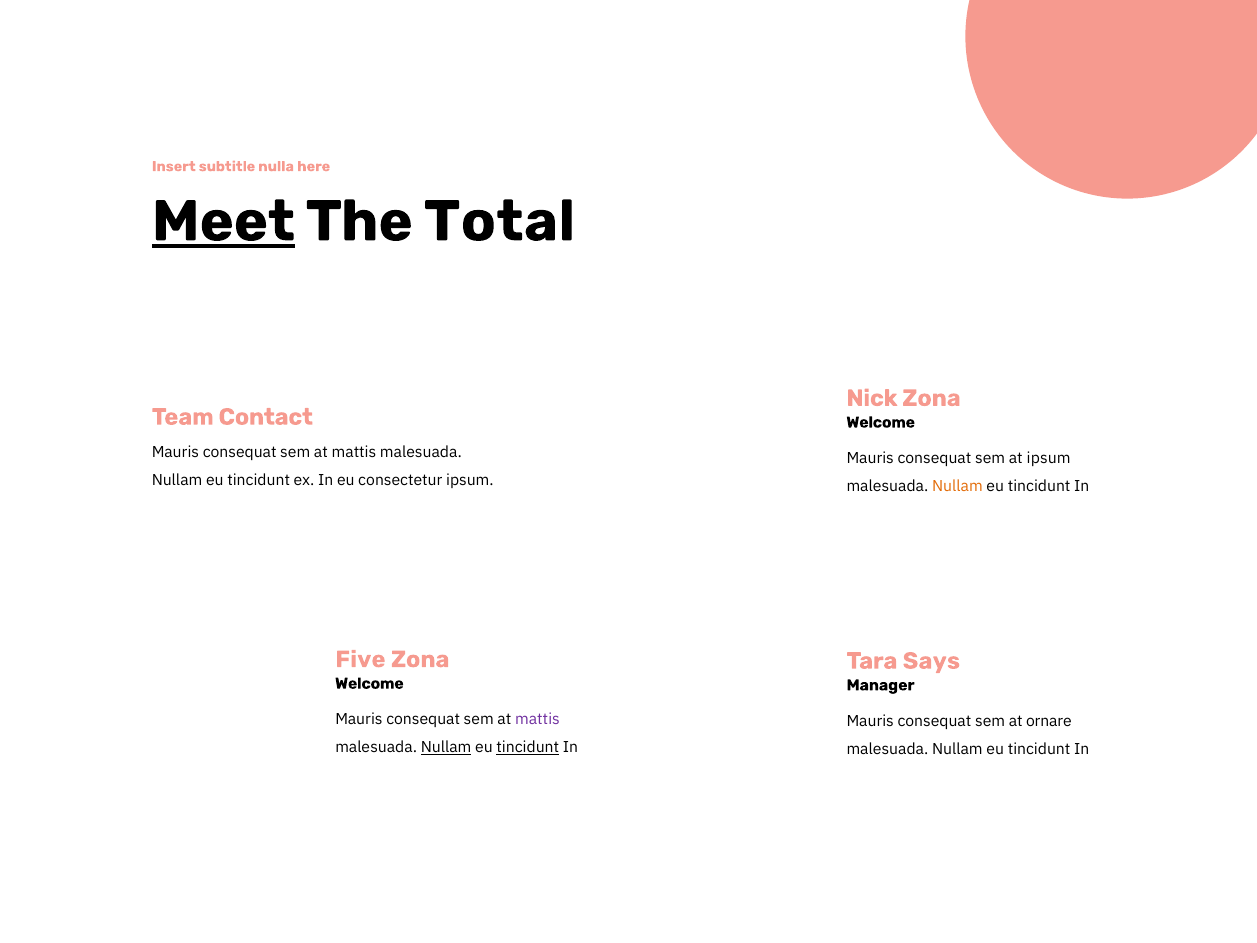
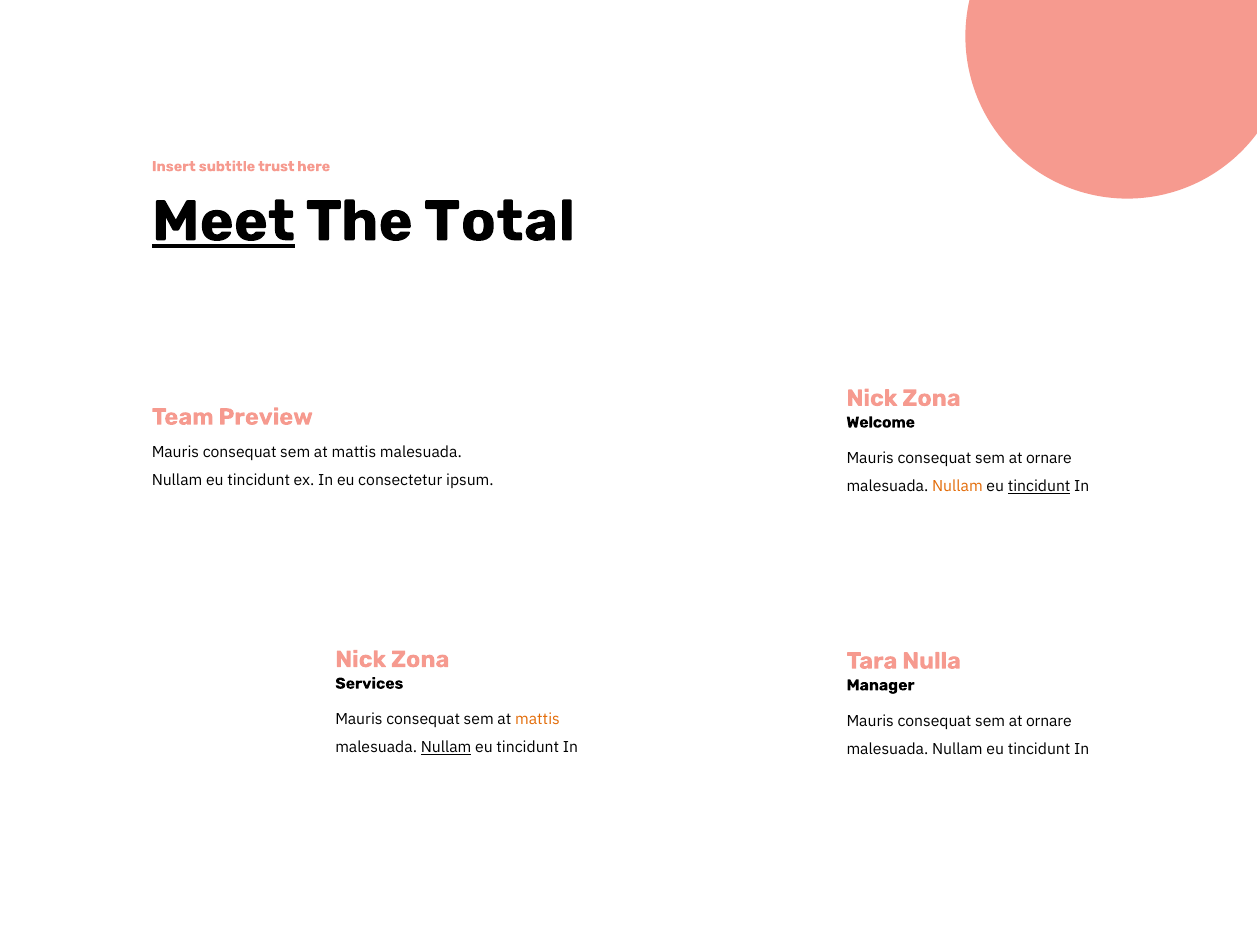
nulla: nulla -> trust (276, 166)
Contact: Contact -> Preview (266, 417)
ipsum: ipsum -> ornare (1049, 458)
tincidunt underline: none -> present (1039, 486)
Five: Five -> Nick (361, 659)
Says: Says -> Nulla (932, 661)
Welcome: Welcome -> Services (369, 683)
mattis colour: purple -> orange (537, 719)
tincidunt underline: present -> none (528, 747)
